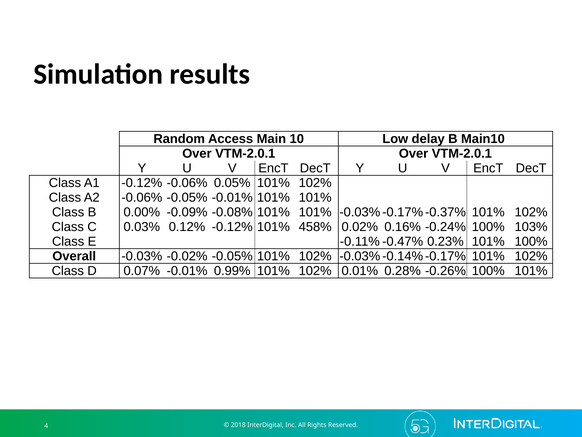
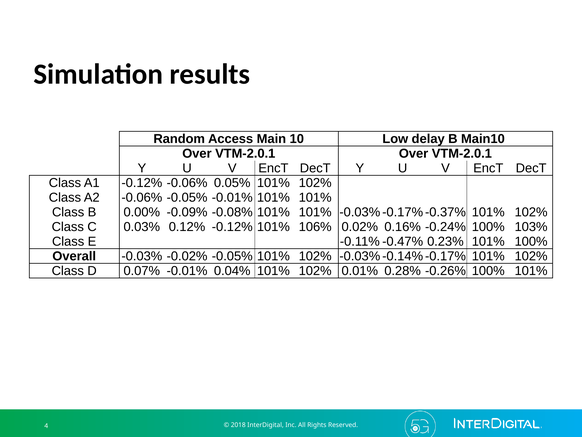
458%: 458% -> 106% (315, 227)
0.99%: 0.99% -> 0.04% (232, 271)
